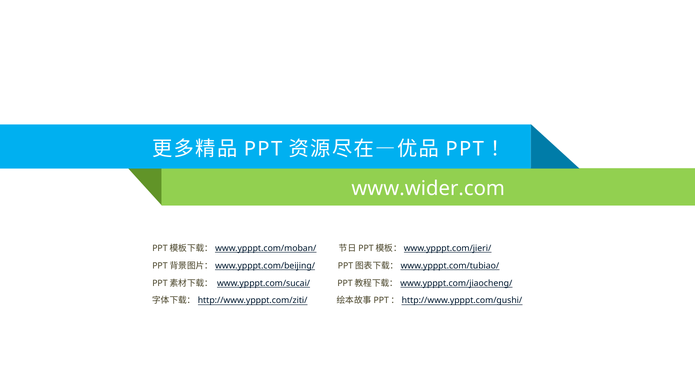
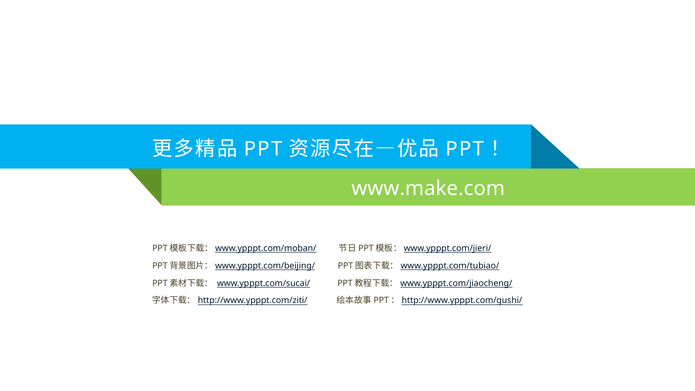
www.wider.com: www.wider.com -> www.make.com (428, 188)
